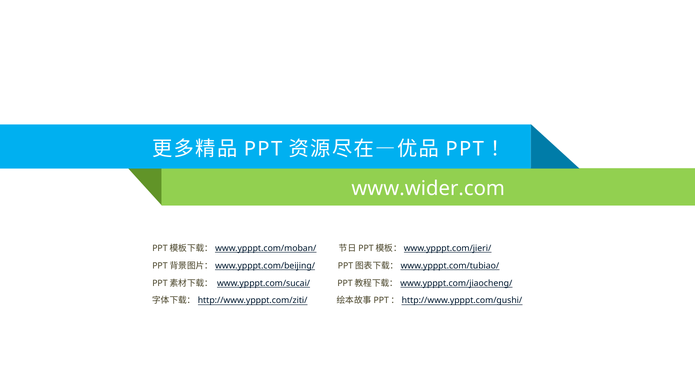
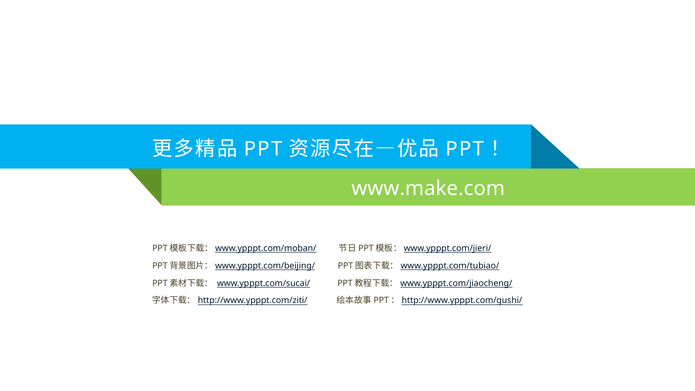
www.wider.com: www.wider.com -> www.make.com (428, 188)
